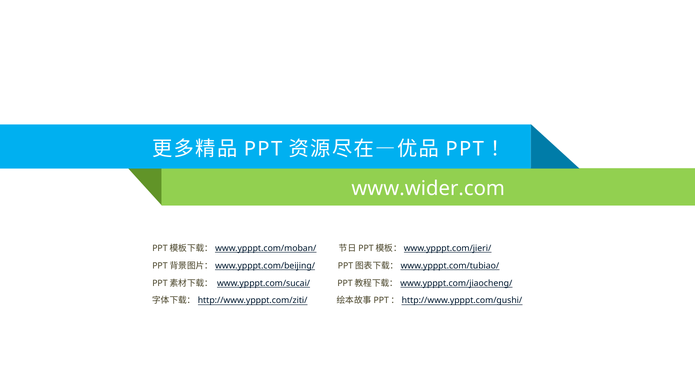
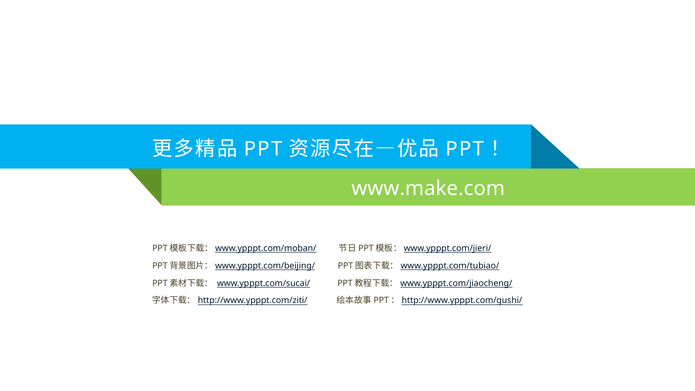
www.wider.com: www.wider.com -> www.make.com (428, 188)
